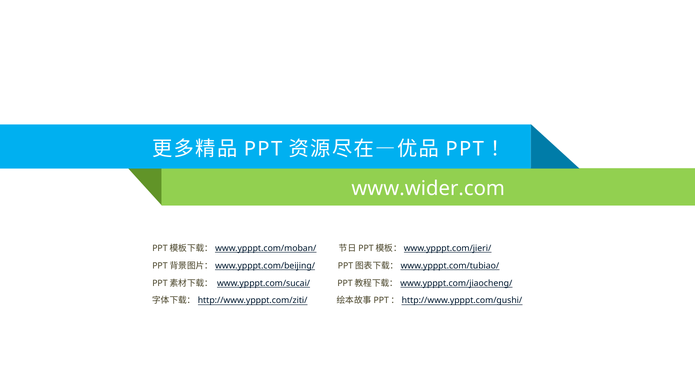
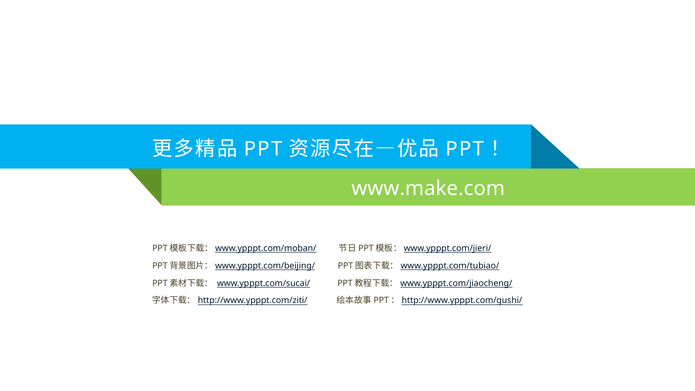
www.wider.com: www.wider.com -> www.make.com (428, 188)
